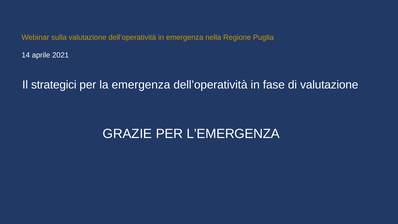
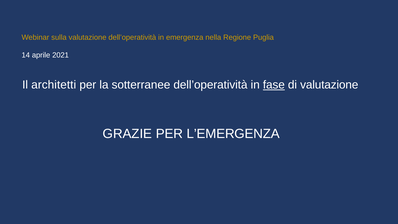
strategici: strategici -> architetti (54, 85)
la emergenza: emergenza -> sotterranee (141, 85)
fase underline: none -> present (274, 85)
